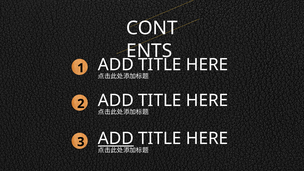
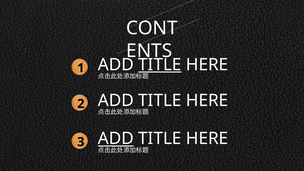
TITLE underline: none -> present (160, 65)
